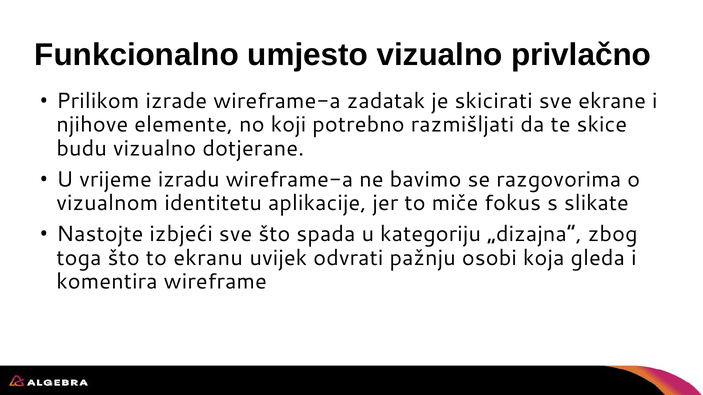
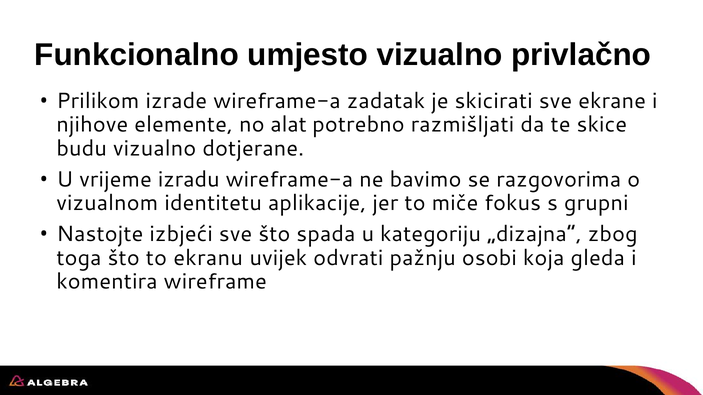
koji: koji -> alat (289, 125)
slikate: slikate -> grupni (596, 203)
